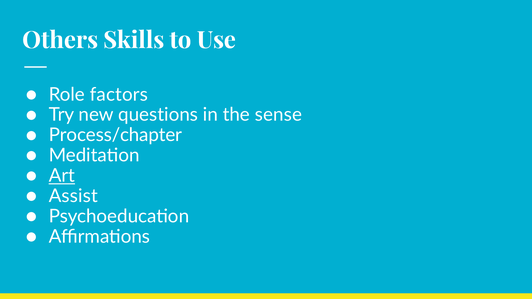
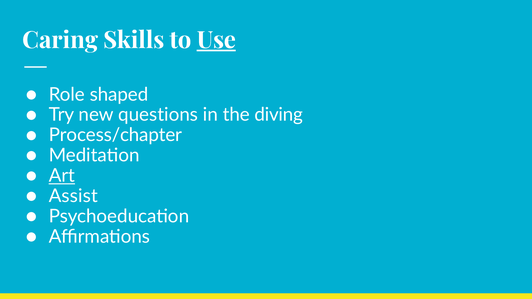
Others: Others -> Caring (60, 40)
Use underline: none -> present (216, 40)
factors: factors -> shaped (119, 95)
sense: sense -> diving (279, 115)
